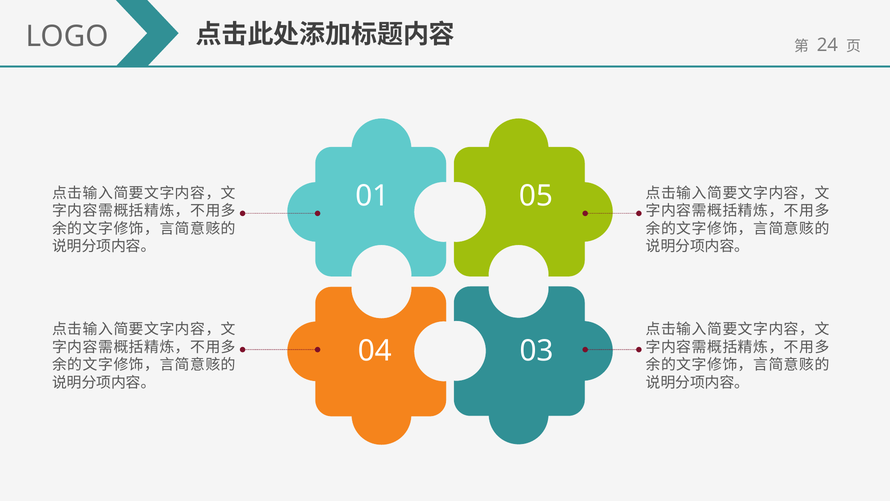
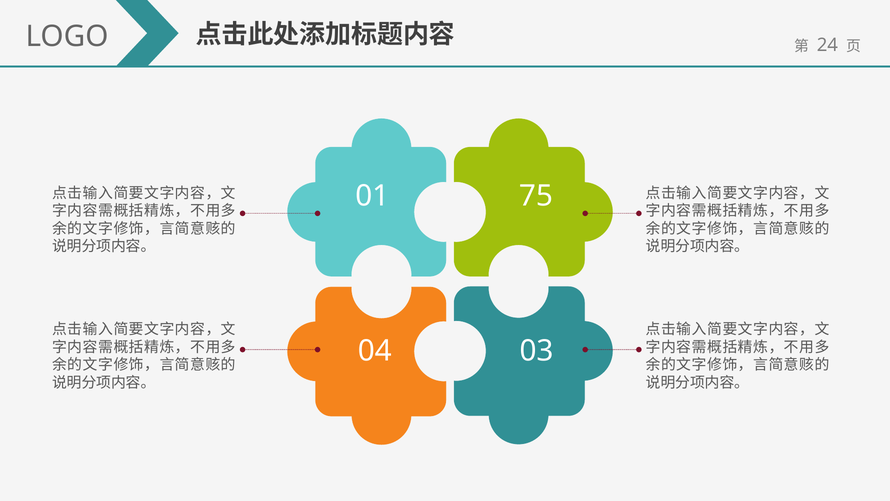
05: 05 -> 75 (536, 196)
